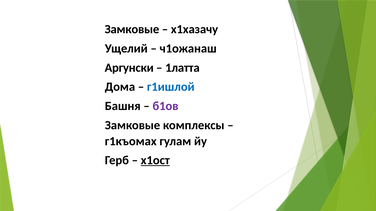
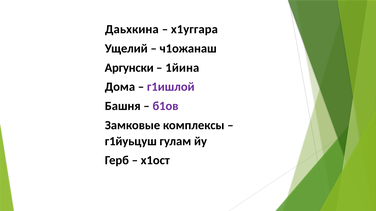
Замковые: Замковые -> Даьхкина (132, 29)
х1хазачу: х1хазачу -> х1уггара (194, 29)
1латта: 1латта -> 1йина (182, 68)
г1ишлой colour: blue -> purple (171, 87)
г1къомах: г1къомах -> г1йуьцуш (131, 142)
х1ост underline: present -> none (155, 161)
